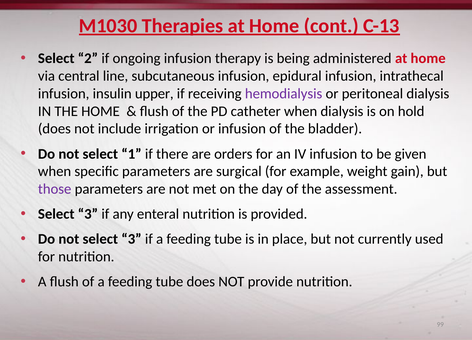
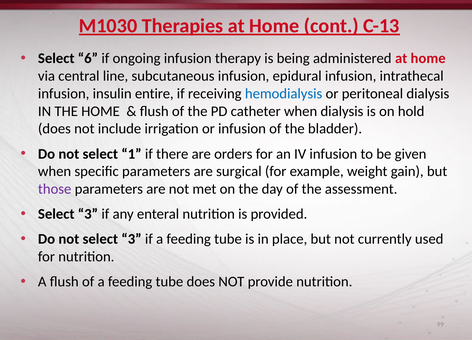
2: 2 -> 6 (88, 58)
upper: upper -> entire (154, 94)
hemodialysis colour: purple -> blue (284, 94)
